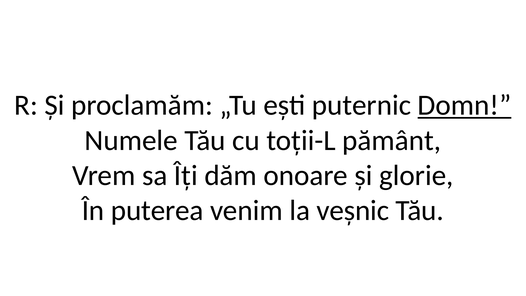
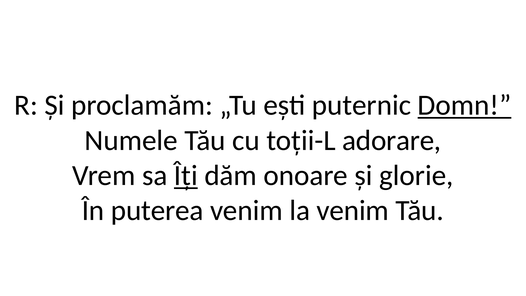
pământ: pământ -> adorare (392, 140)
Îți underline: none -> present (186, 175)
la veșnic: veșnic -> venim (353, 210)
